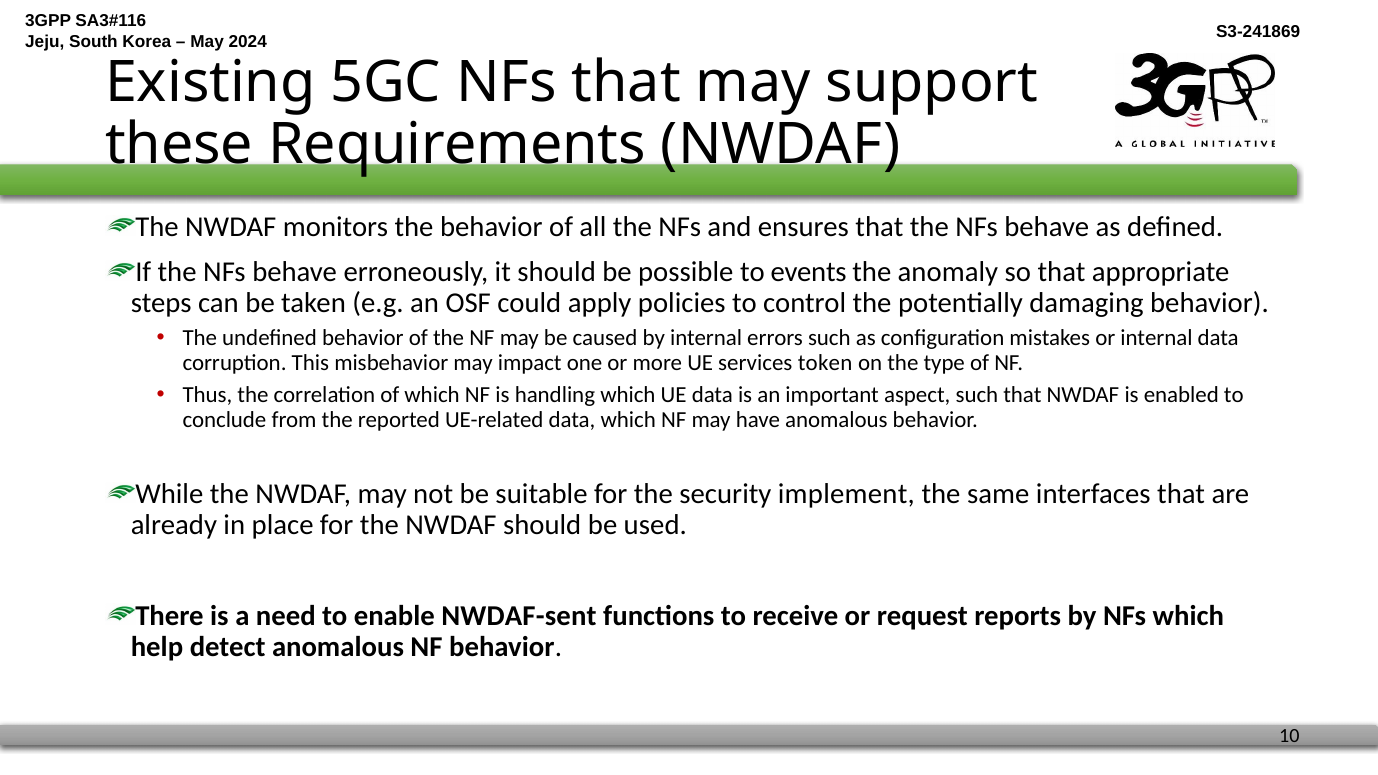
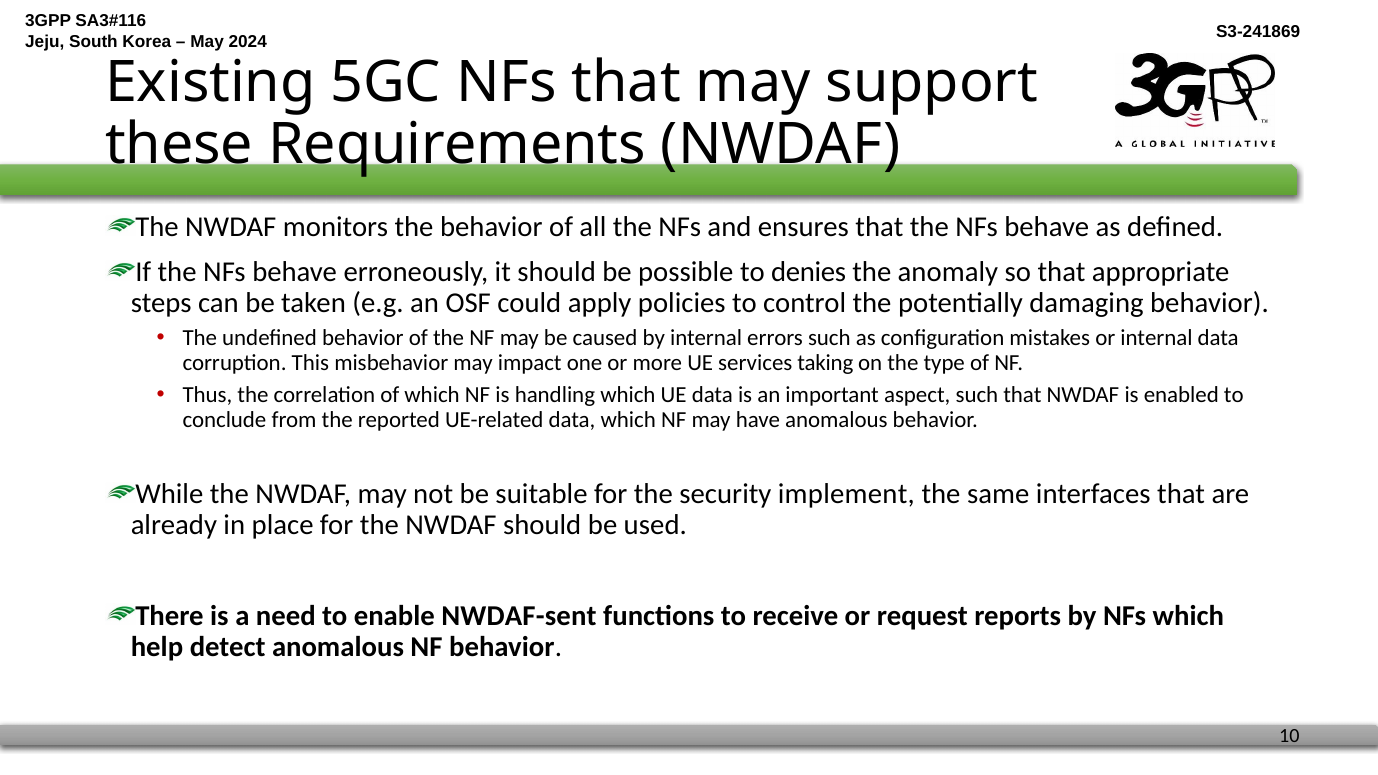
events: events -> denies (809, 272)
token: token -> taking (825, 363)
